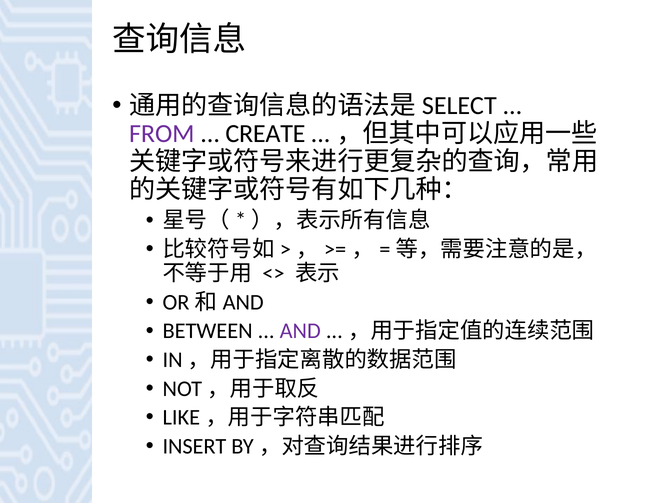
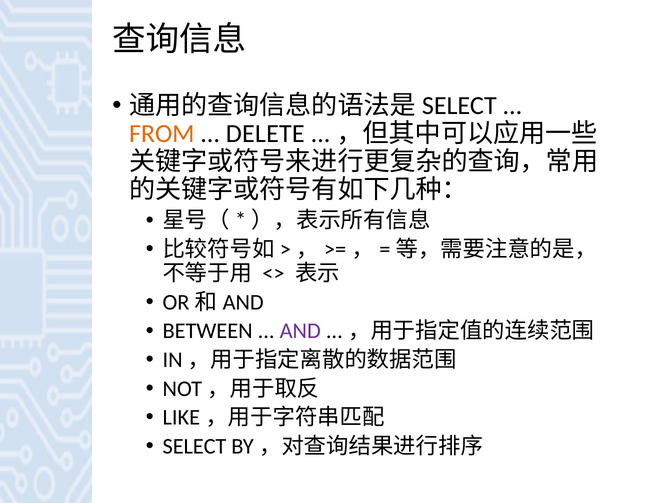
FROM colour: purple -> orange (162, 134)
CREATE: CREATE -> DELETE (265, 134)
INSERT: INSERT -> SELECT (194, 446)
